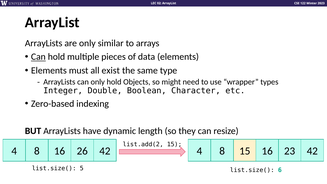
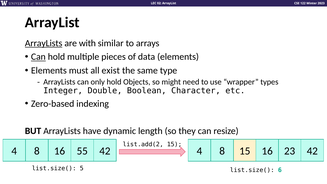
ArrayLists underline: none -> present (44, 43)
are only: only -> with (87, 43)
26: 26 -> 55 (82, 151)
